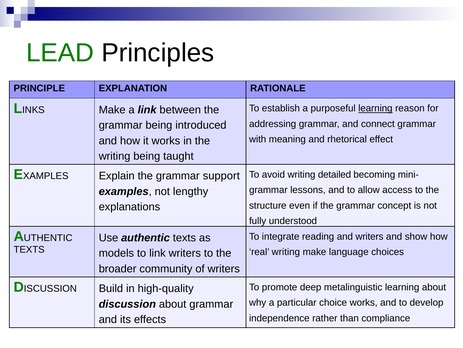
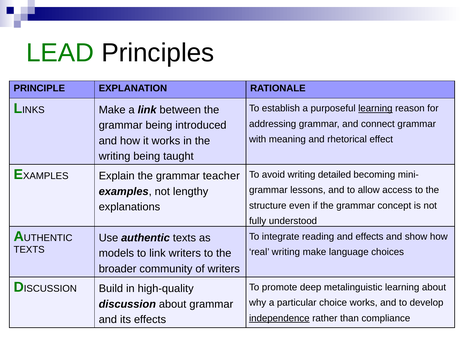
support: support -> teacher (221, 176)
and writers: writers -> effects (370, 236)
independence underline: none -> present (279, 317)
